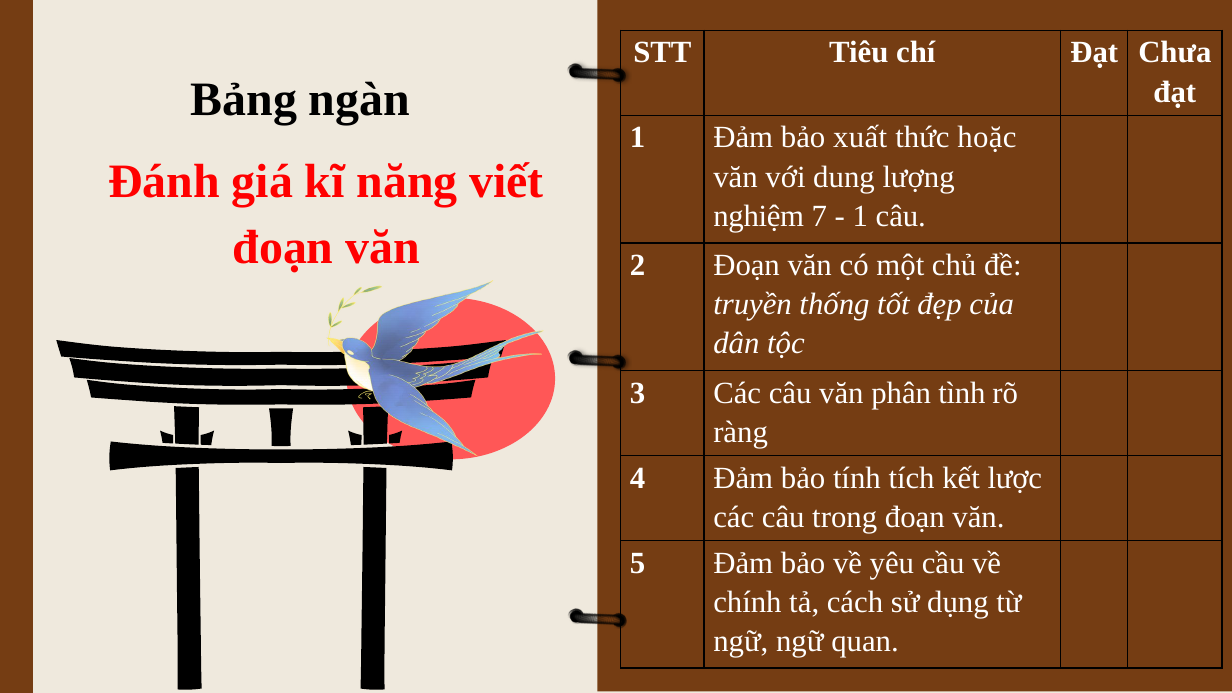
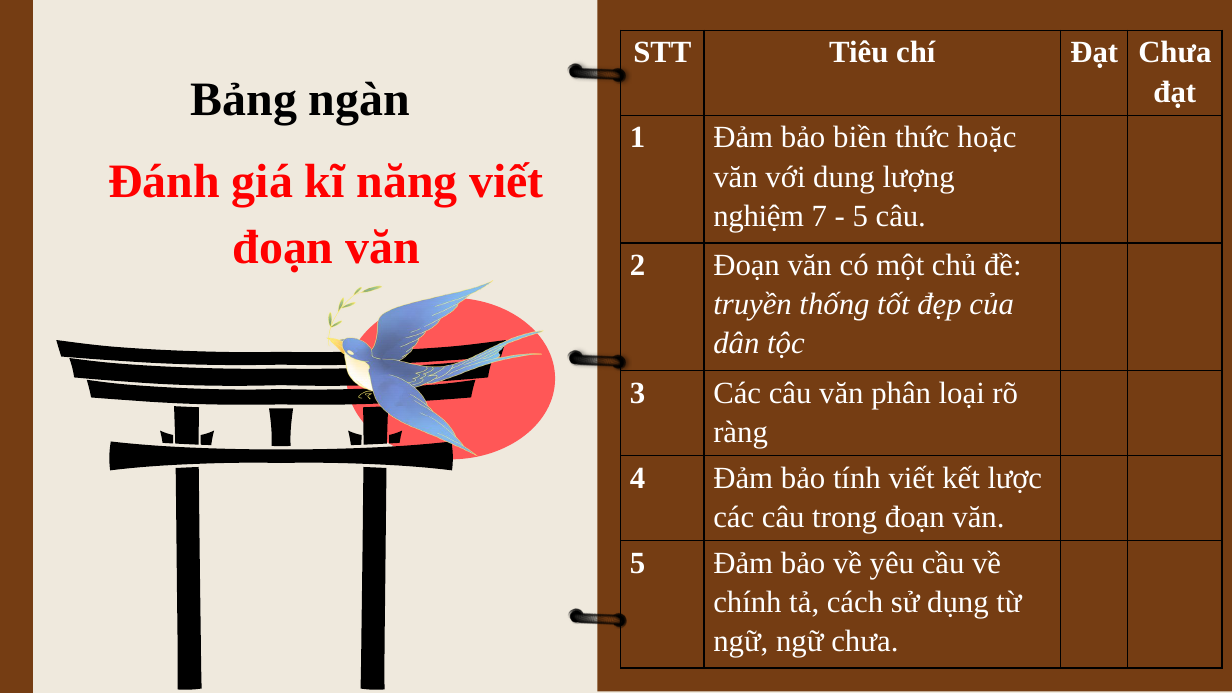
xuất: xuất -> biền (860, 138)
1: 1 -> 5 (860, 216)
tình: tình -> loại (962, 393)
tính tích: tích -> viết (912, 478)
ngữ quan: quan -> chưa (865, 641)
